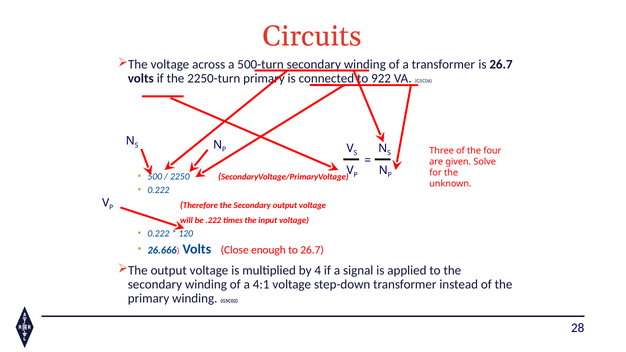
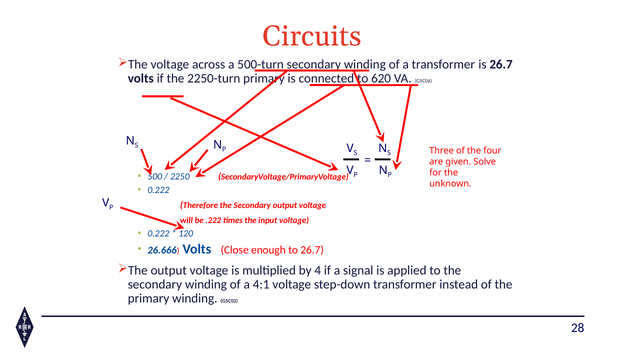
922: 922 -> 620 (381, 79)
